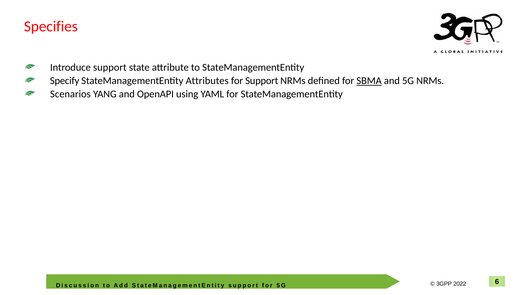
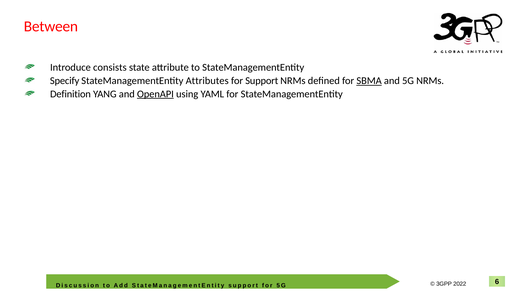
Specifies: Specifies -> Between (51, 26)
Introduce support: support -> consists (110, 67)
Scenarios: Scenarios -> Definition (70, 94)
OpenAPI underline: none -> present (155, 94)
